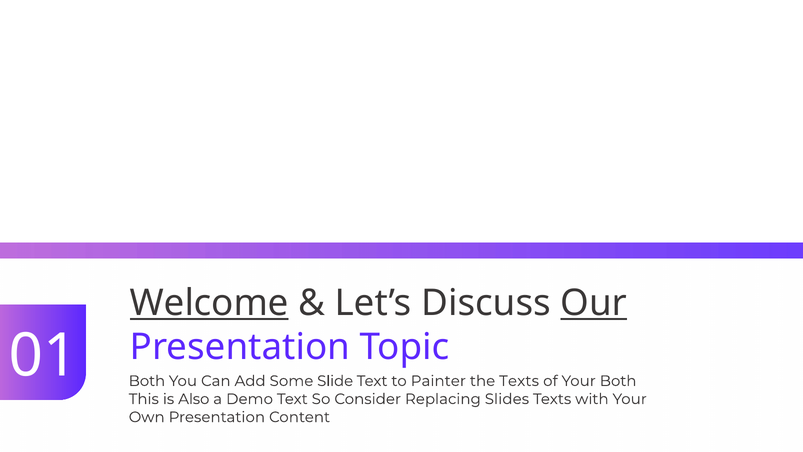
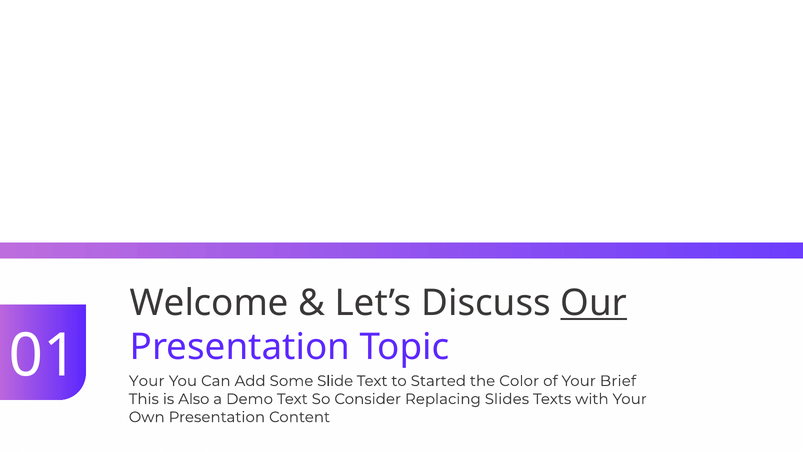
Welcome underline: present -> none (209, 303)
Both: Both -> Your (147, 381)
Painter: Painter -> Started (438, 381)
the Texts: Texts -> Color (519, 381)
Your Both: Both -> Brief (618, 381)
